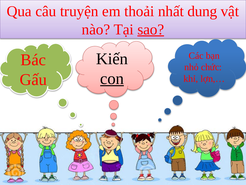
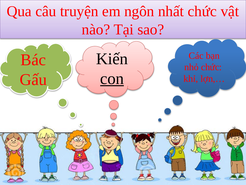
thoải: thoải -> ngôn (139, 11)
nhất dung: dung -> chức (202, 11)
sao underline: present -> none (151, 29)
